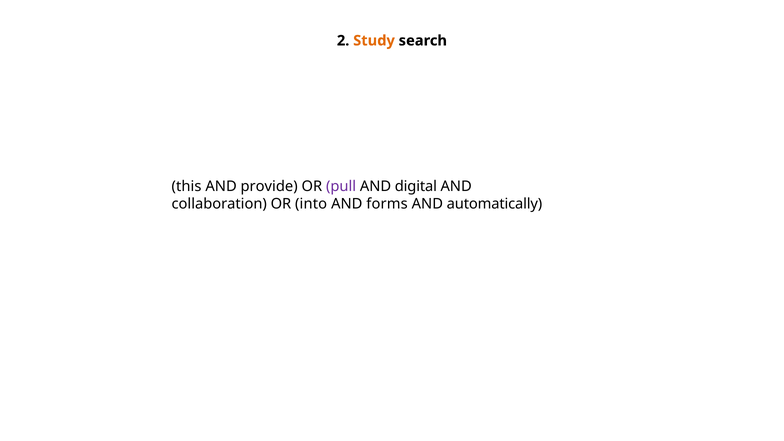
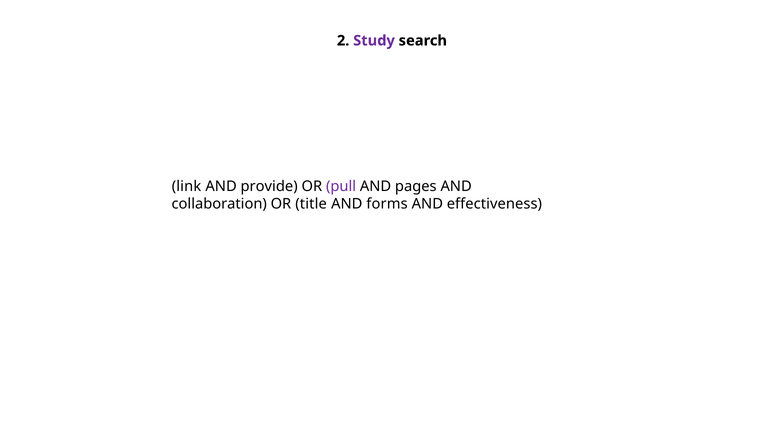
Study colour: orange -> purple (374, 41)
this: this -> link (187, 186)
digital: digital -> pages (416, 186)
into: into -> title (311, 204)
automatically: automatically -> effectiveness (494, 204)
